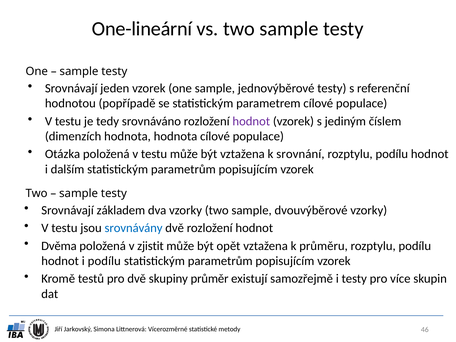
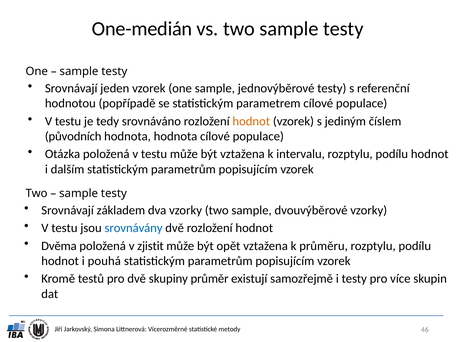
One-lineární: One-lineární -> One-medián (142, 29)
hodnot colour: purple -> orange (251, 121)
dimenzích: dimenzích -> původních (73, 136)
srovnání: srovnání -> intervalu (301, 154)
i podílu: podílu -> pouhá (104, 261)
